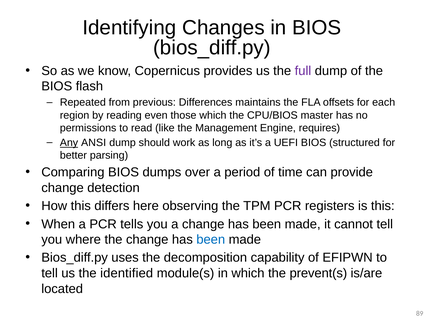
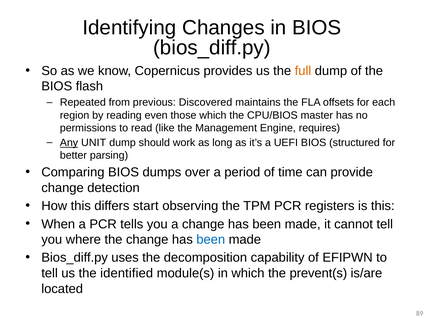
full colour: purple -> orange (303, 71)
Differences: Differences -> Discovered (206, 102)
ANSI: ANSI -> UNIT (94, 143)
here: here -> start (146, 206)
